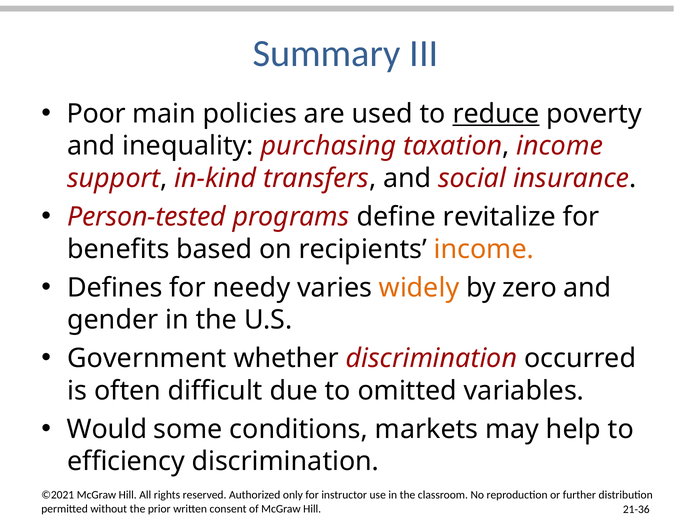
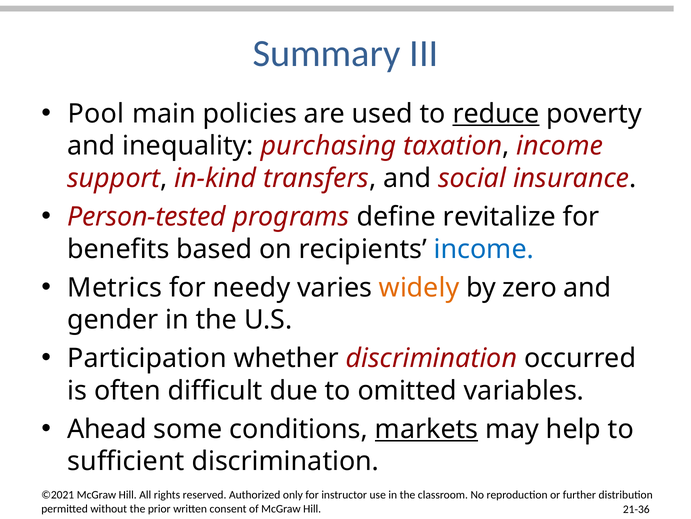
Poor: Poor -> Pool (96, 114)
income colour: orange -> blue (484, 249)
Defines: Defines -> Metrics (115, 287)
Government: Government -> Participation (147, 358)
Would: Would -> Ahead (107, 429)
markets underline: none -> present (427, 429)
efficiency: efficiency -> sufficient (126, 461)
